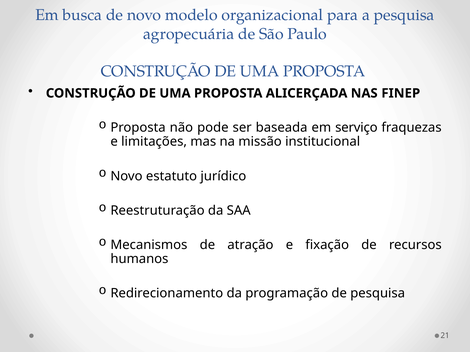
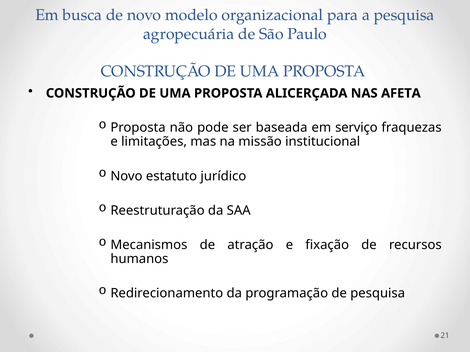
FINEP: FINEP -> AFETA (401, 93)
